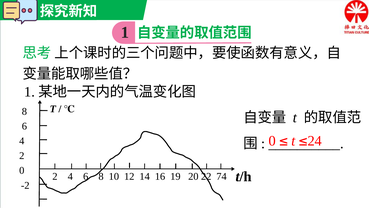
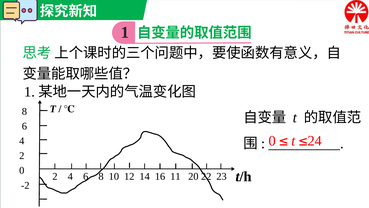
19: 19 -> 11 (175, 176)
74: 74 -> 23 (222, 176)
